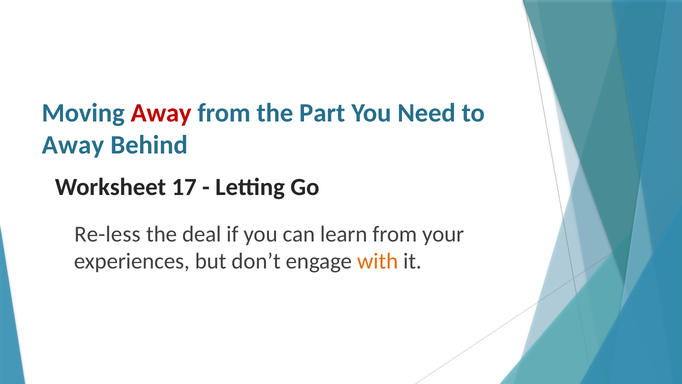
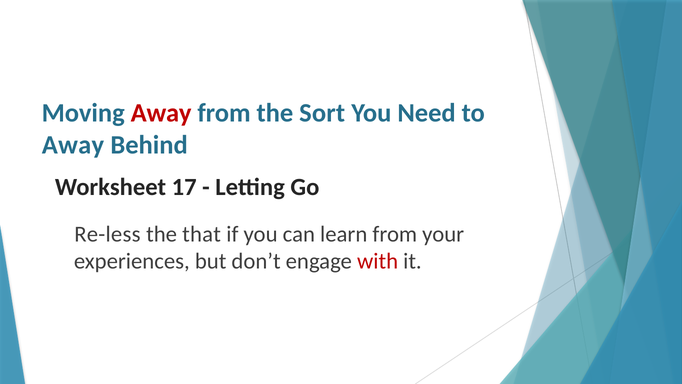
Part: Part -> Sort (322, 113)
deal: deal -> that (202, 234)
with colour: orange -> red (378, 261)
